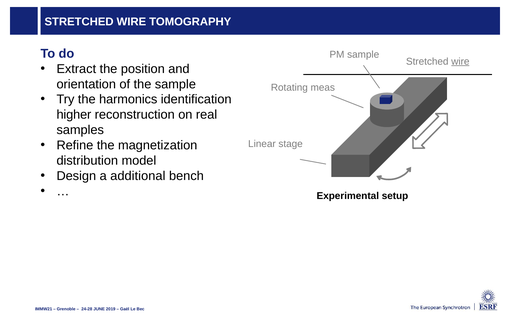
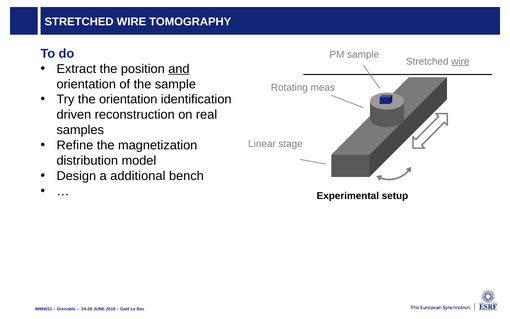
and underline: none -> present (179, 69)
the harmonics: harmonics -> orientation (128, 99)
higher: higher -> driven (74, 115)
